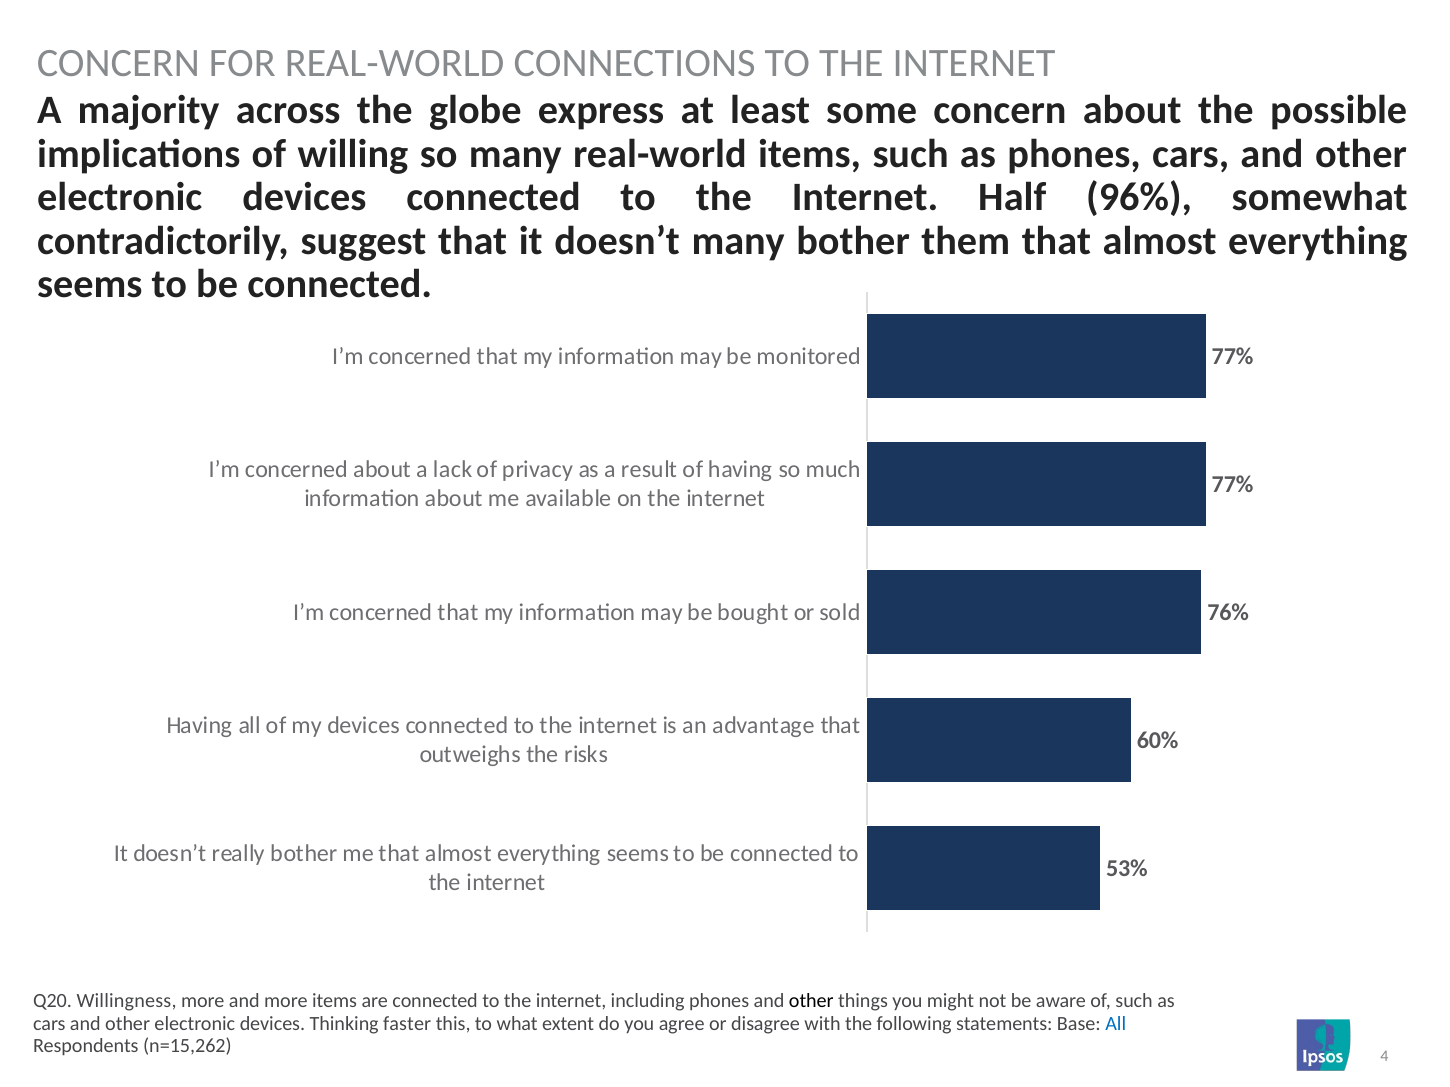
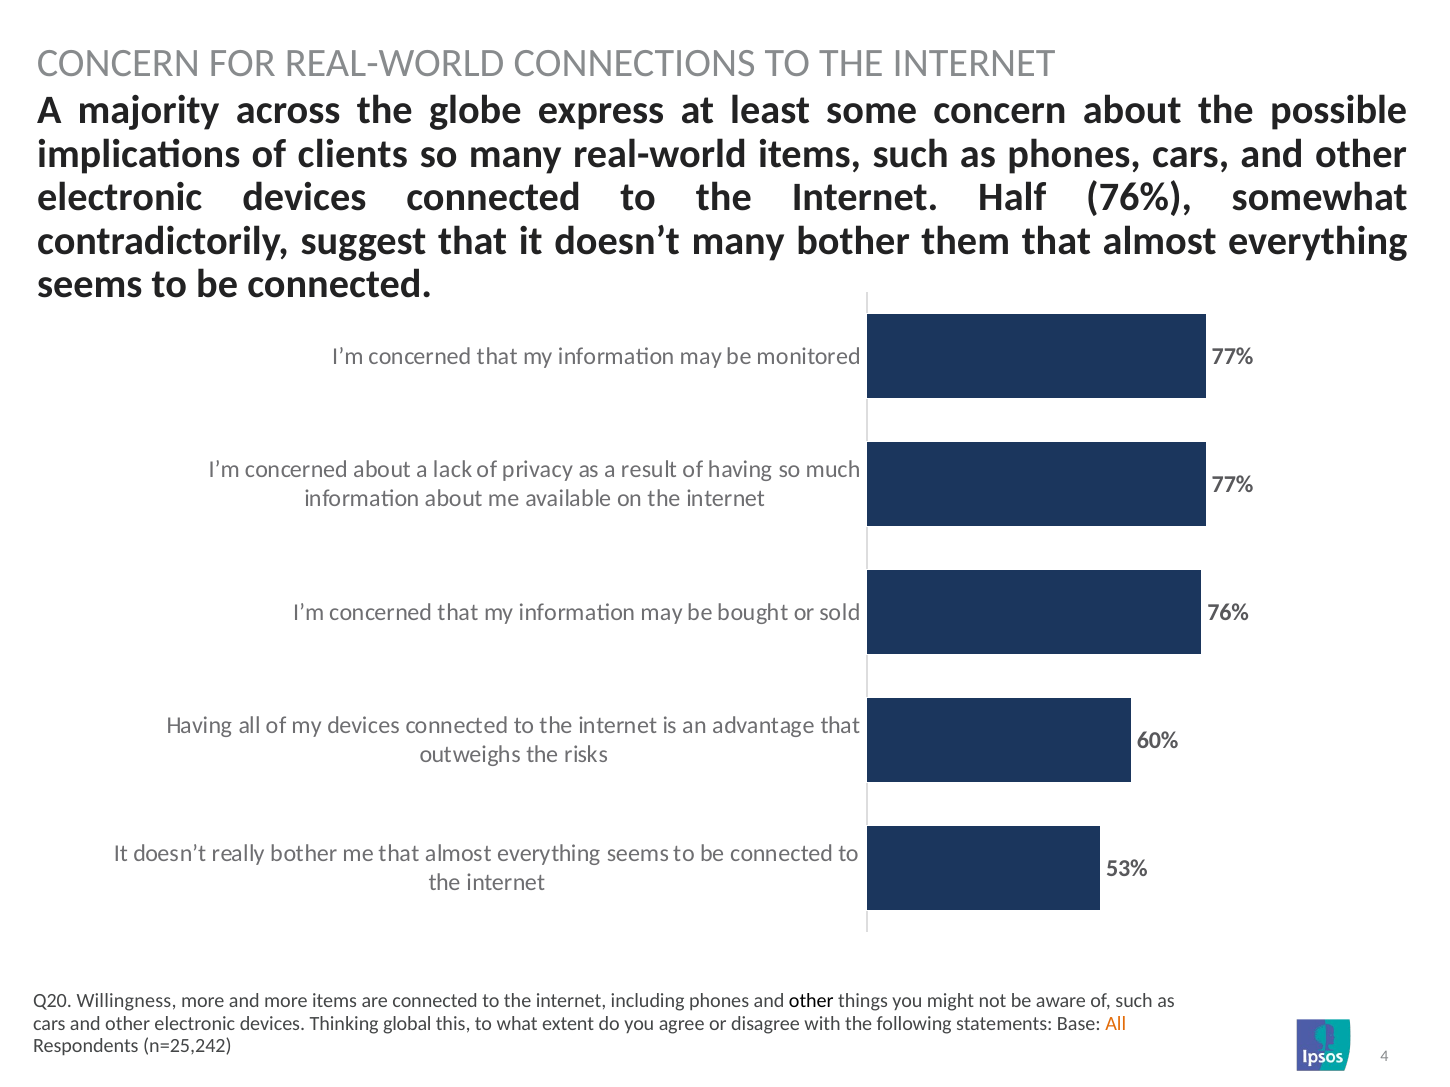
willing: willing -> clients (353, 154)
Half 96%: 96% -> 76% (1139, 198)
faster: faster -> global (407, 1024)
All colour: blue -> orange (1116, 1024)
n=15,262: n=15,262 -> n=25,242 (187, 1047)
